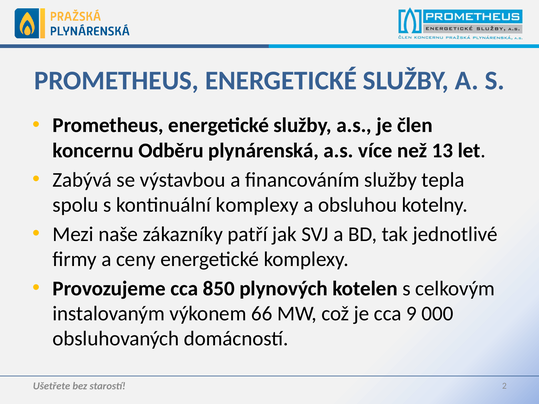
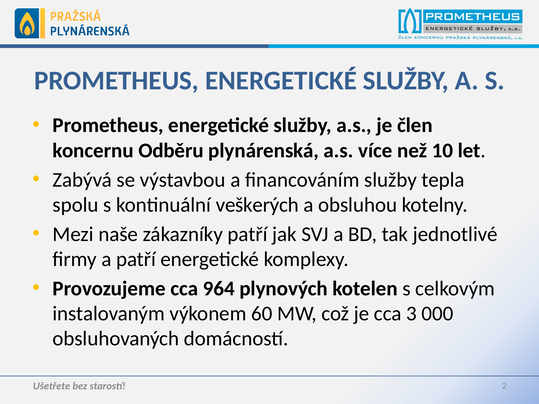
13: 13 -> 10 (442, 151)
kontinuální komplexy: komplexy -> veškerých (257, 205)
a ceny: ceny -> patří (136, 259)
850: 850 -> 964 (219, 289)
66: 66 -> 60 (262, 314)
9: 9 -> 3 (411, 314)
